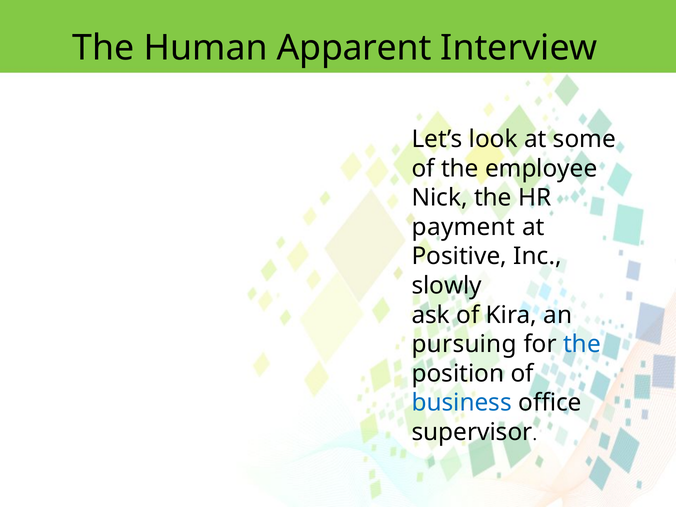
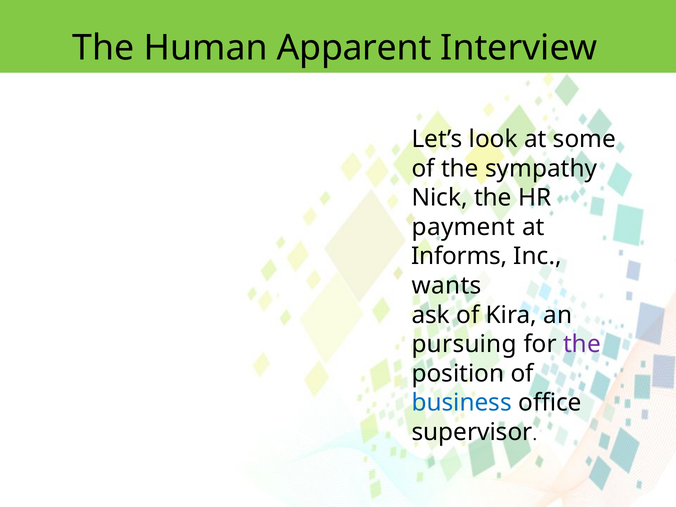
employee: employee -> sympathy (541, 169)
Positive: Positive -> Informs (459, 256)
slowly: slowly -> wants (447, 286)
the colour: blue -> purple (582, 344)
